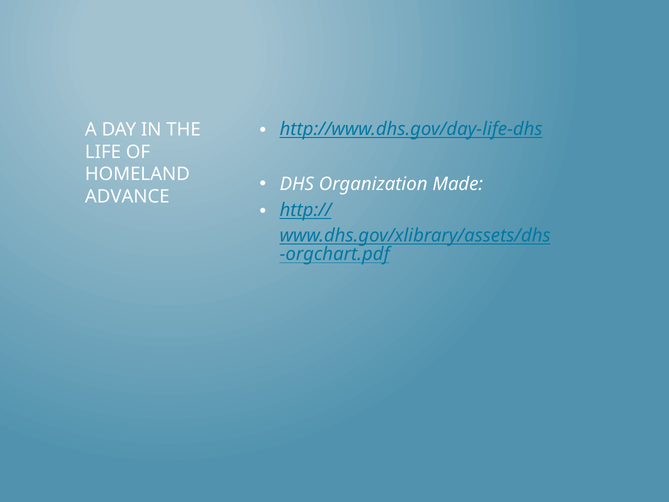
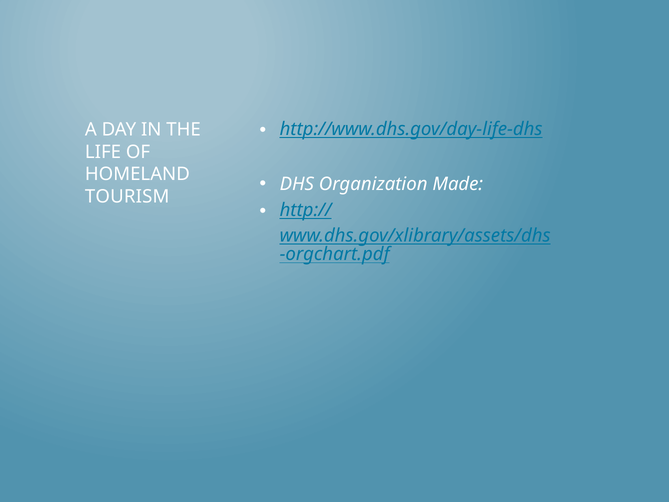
ADVANCE: ADVANCE -> TOURISM (127, 197)
